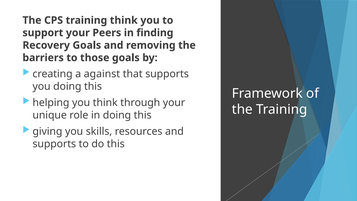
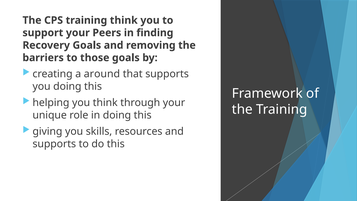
against: against -> around (102, 74)
